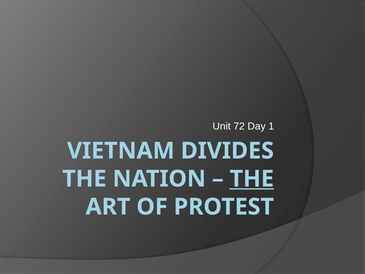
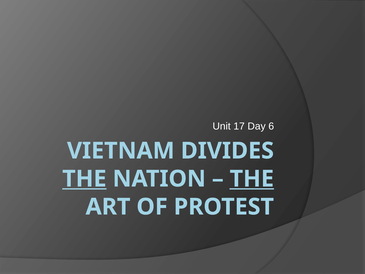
72: 72 -> 17 (239, 126)
1: 1 -> 6 (271, 126)
THE underline: none -> present (84, 179)
